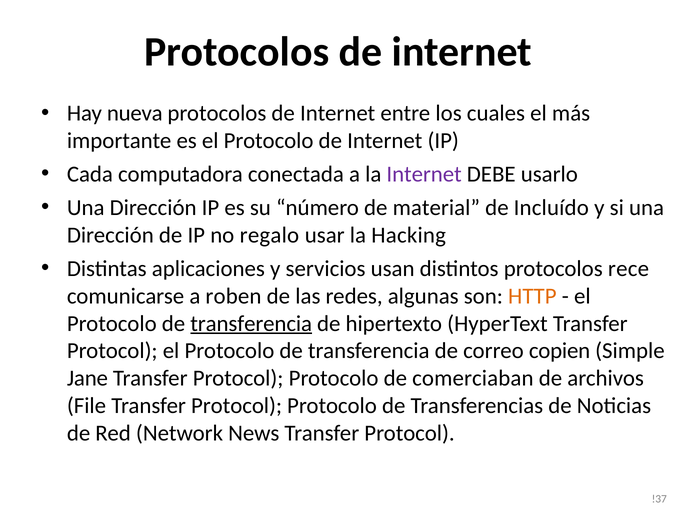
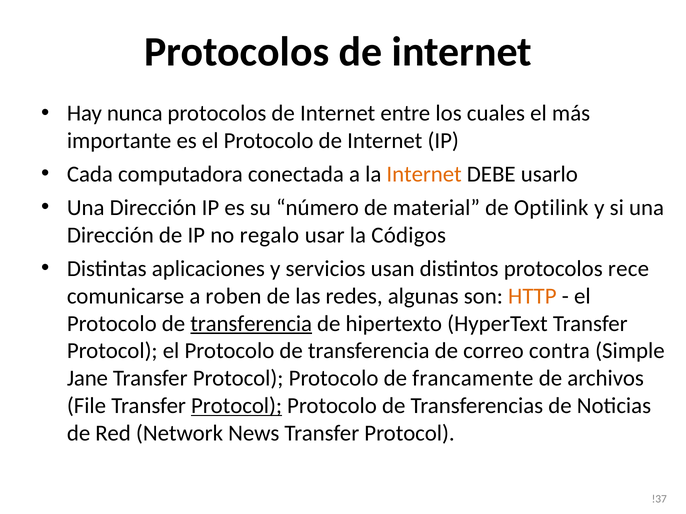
nueva: nueva -> nunca (135, 113)
Internet colour: purple -> orange (424, 174)
Incluído: Incluído -> Optilink (551, 208)
Hacking: Hacking -> Códigos (409, 235)
copien: copien -> contra (559, 351)
comerciaban: comerciaban -> francamente (473, 379)
Protocol underline: none -> present (237, 406)
